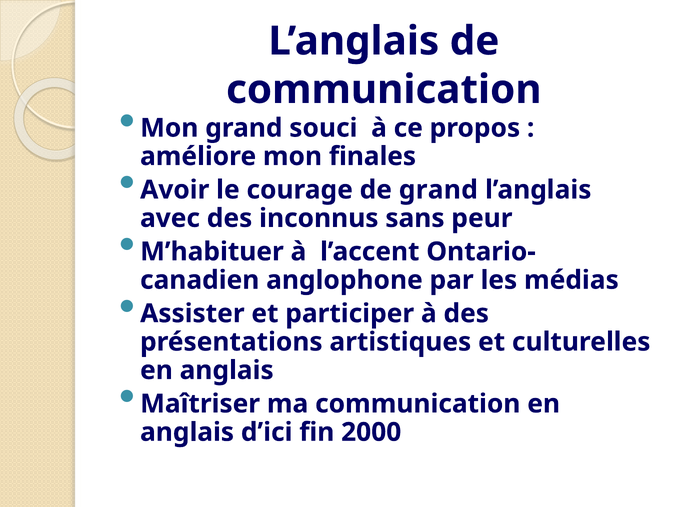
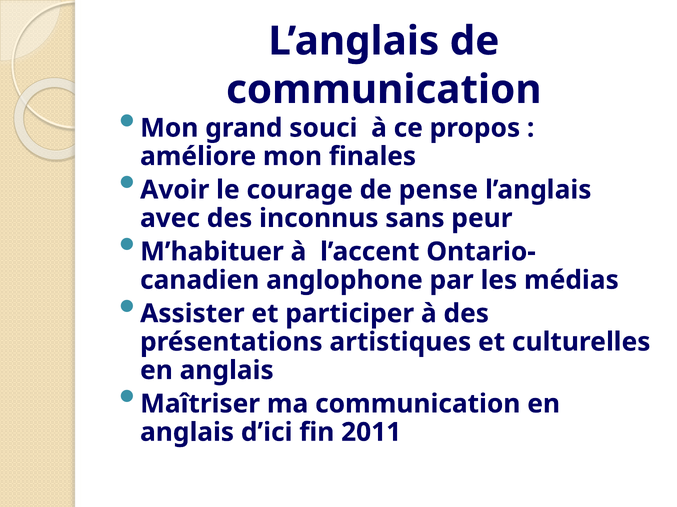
de grand: grand -> pense (438, 190)
2000: 2000 -> 2011 (371, 433)
